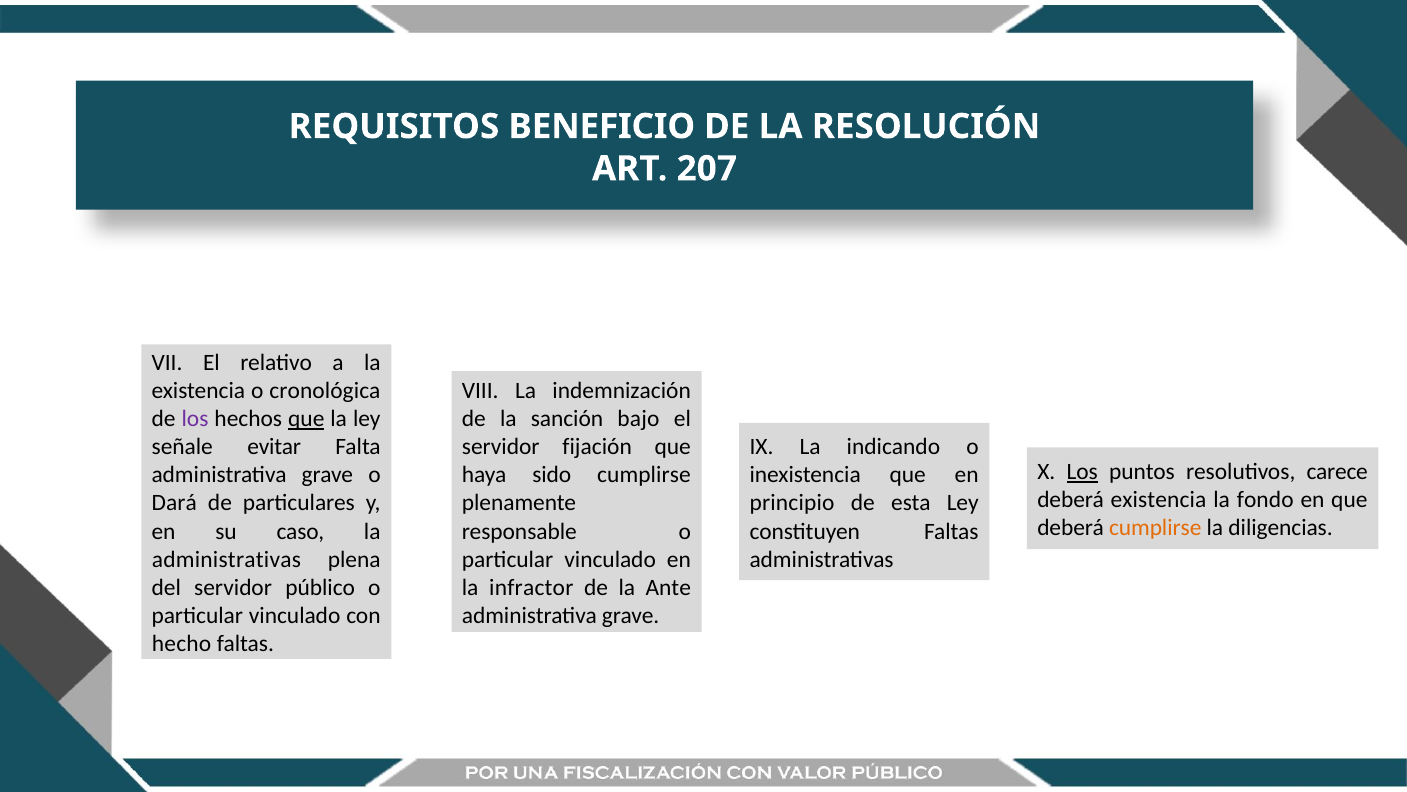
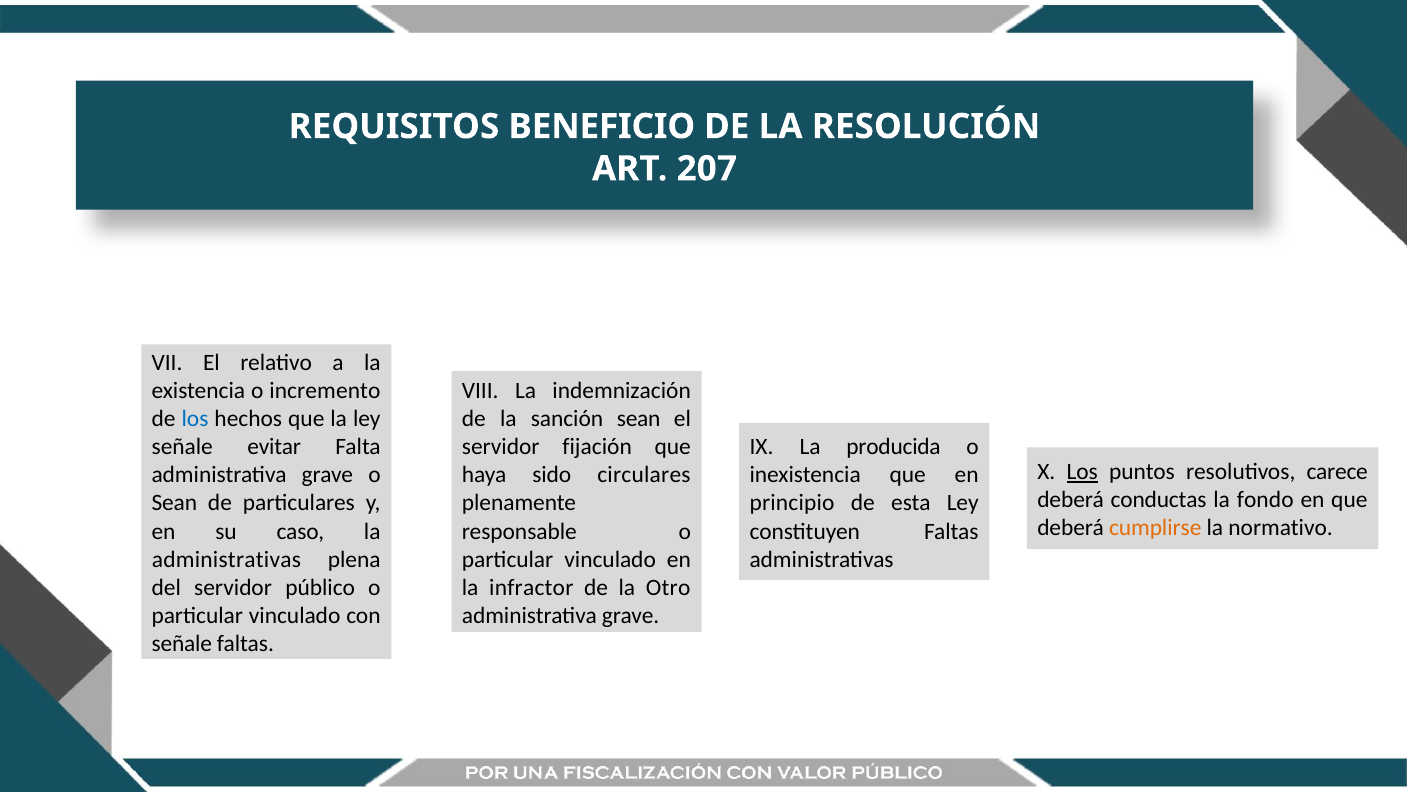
cronológica: cronológica -> incremento (325, 390)
los colour: purple -> blue (195, 418)
que underline: present -> none (306, 418)
sanción bajo: bajo -> sean (639, 418)
indicando: indicando -> producida (894, 447)
sido cumplirse: cumplirse -> circulares (644, 475)
deberá existencia: existencia -> conductas (1159, 500)
Dará: Dará -> Sean (174, 503)
diligencias: diligencias -> normativo (1281, 528)
Ante: Ante -> Otro (668, 587)
hecho: hecho -> señale (182, 643)
